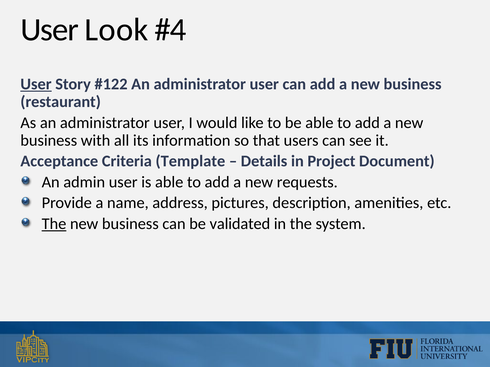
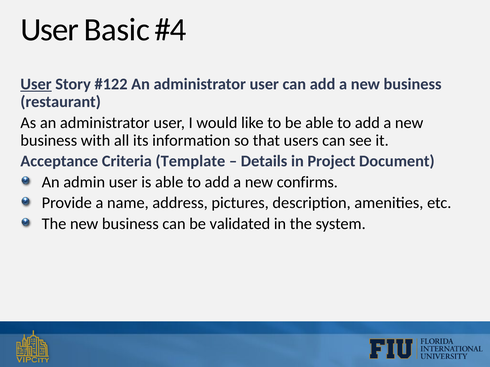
Look: Look -> Basic (117, 30)
requests: requests -> confirms (307, 182)
The underline: present -> none (54, 224)
